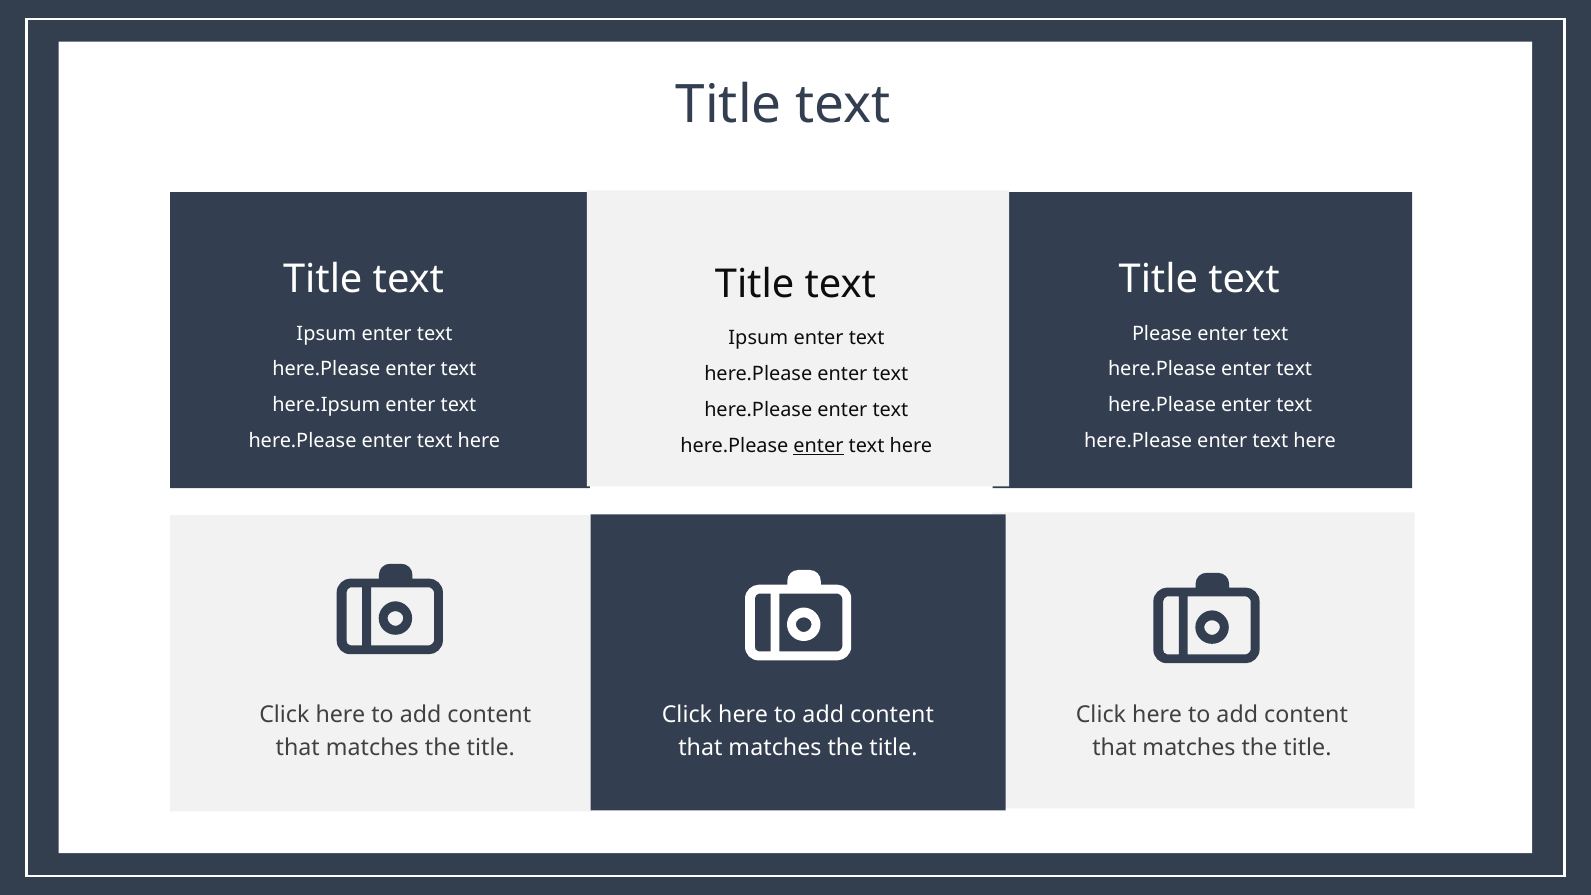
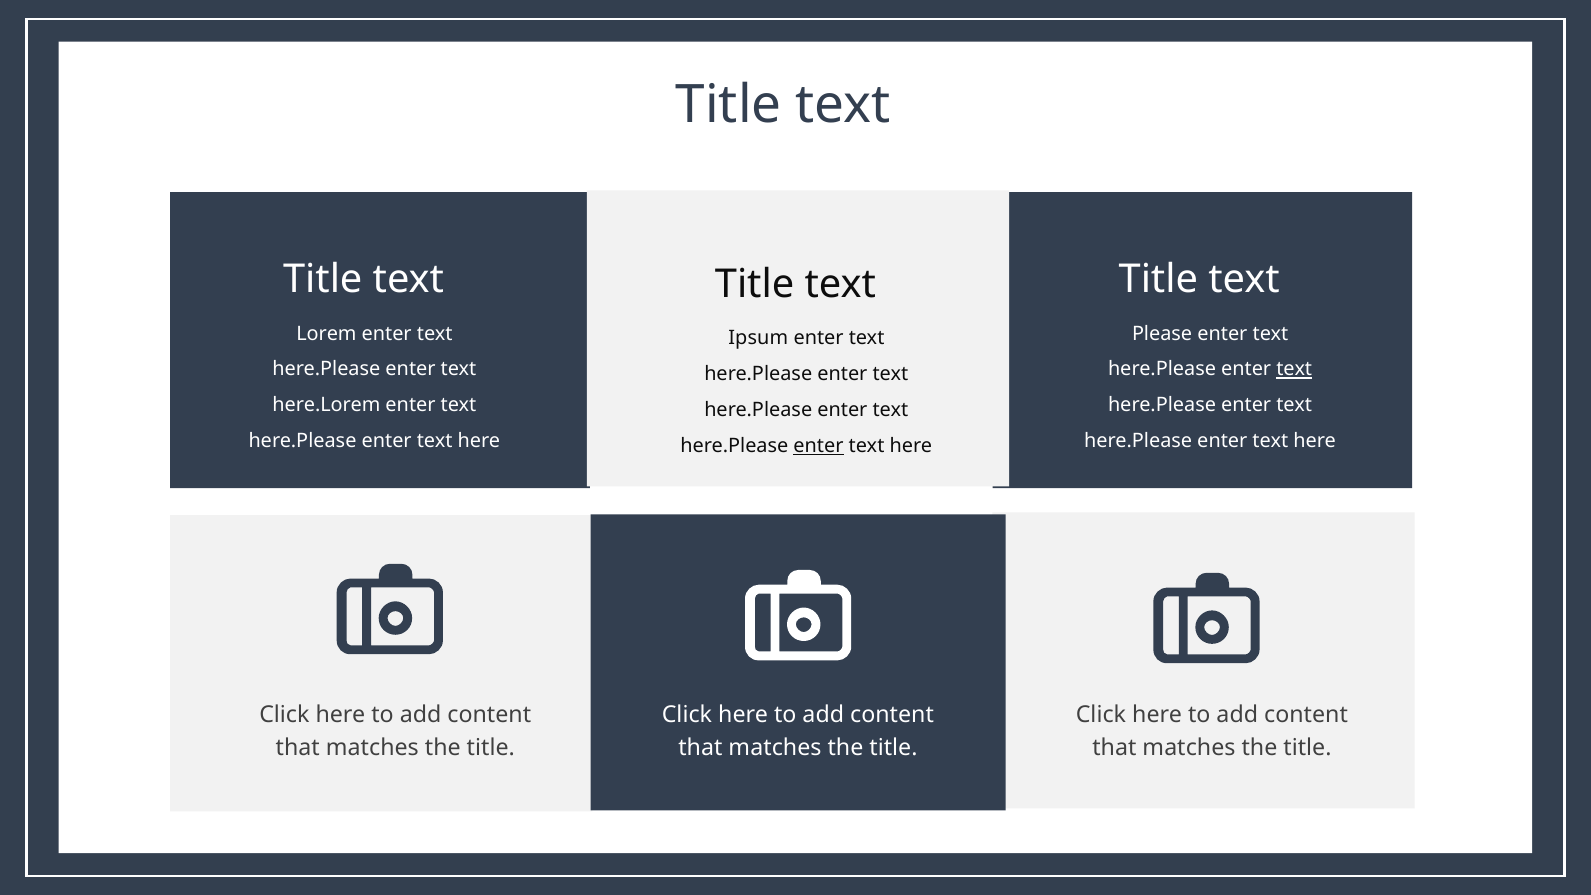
Ipsum: Ipsum -> Lorem (326, 334)
text underline: none -> present (1294, 369)
here.Ipsum: here.Ipsum -> here.Lorem (326, 405)
